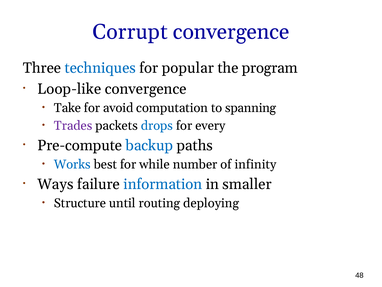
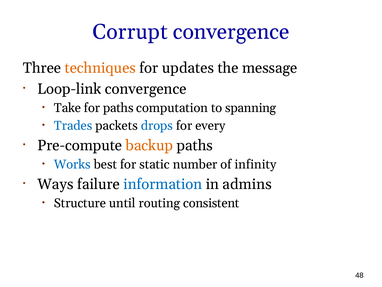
techniques colour: blue -> orange (100, 68)
popular: popular -> updates (188, 68)
program: program -> message (270, 68)
Loop-like: Loop-like -> Loop-link (69, 89)
for avoid: avoid -> paths (118, 108)
Trades colour: purple -> blue (73, 125)
backup colour: blue -> orange (149, 145)
while: while -> static (155, 164)
smaller: smaller -> admins (247, 184)
deploying: deploying -> consistent (211, 203)
